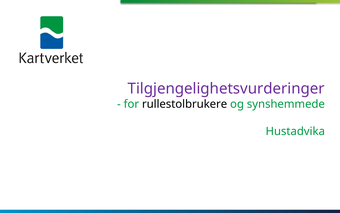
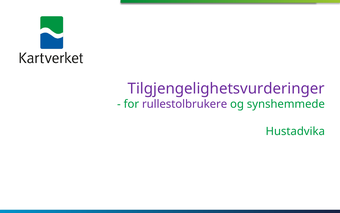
rullestolbrukere colour: black -> purple (185, 104)
